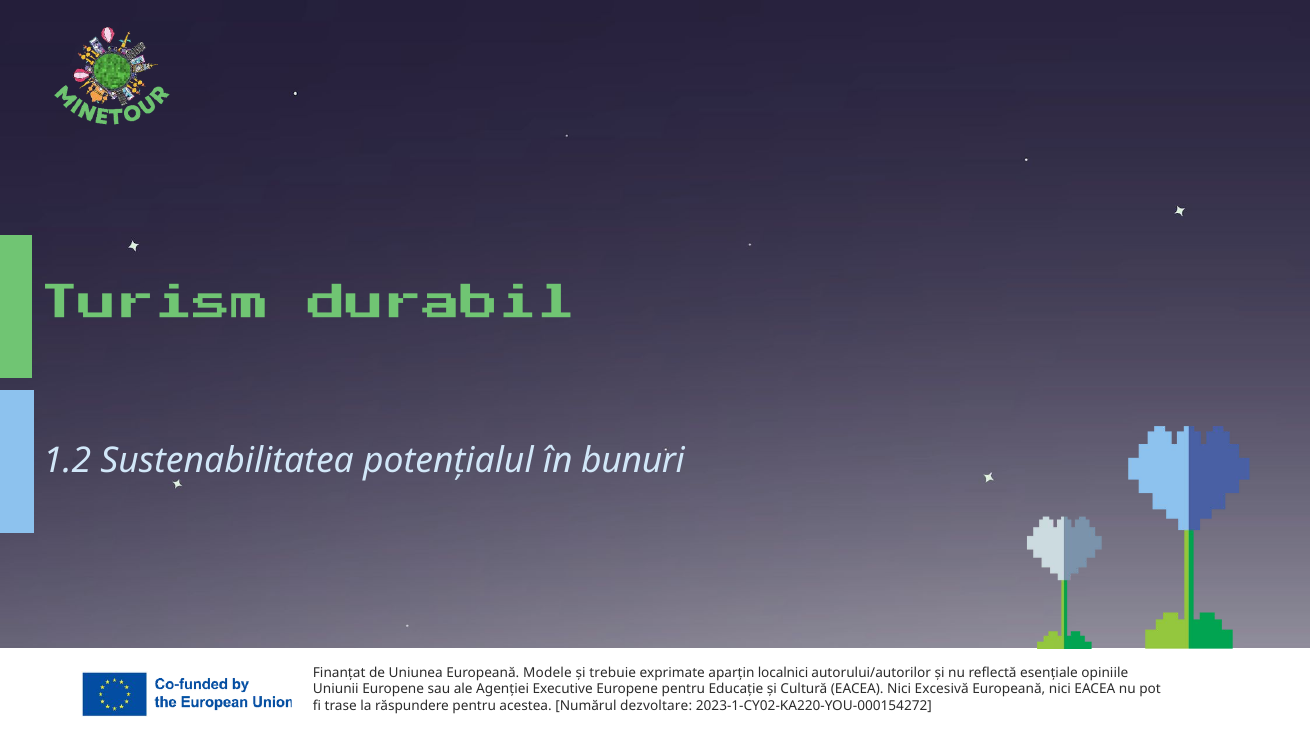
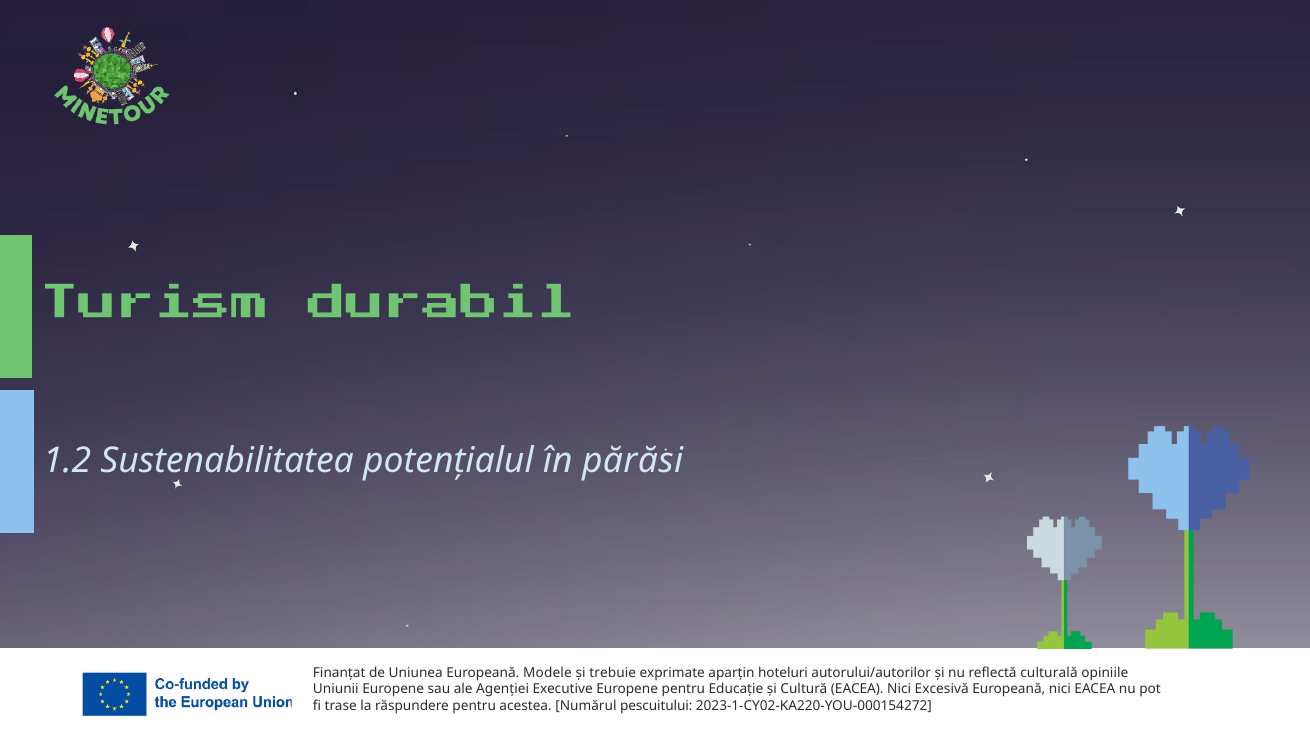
bunuri: bunuri -> părăsi (633, 461)
localnici: localnici -> hoteluri (783, 673)
esențiale: esențiale -> culturală (1049, 673)
dezvoltare: dezvoltare -> pescuitului (656, 705)
